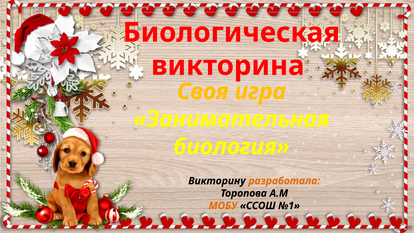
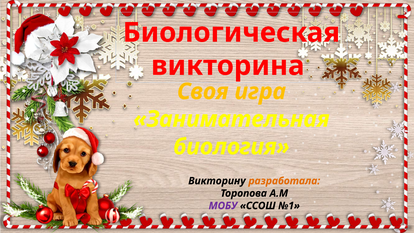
МОБУ colour: orange -> purple (223, 206)
